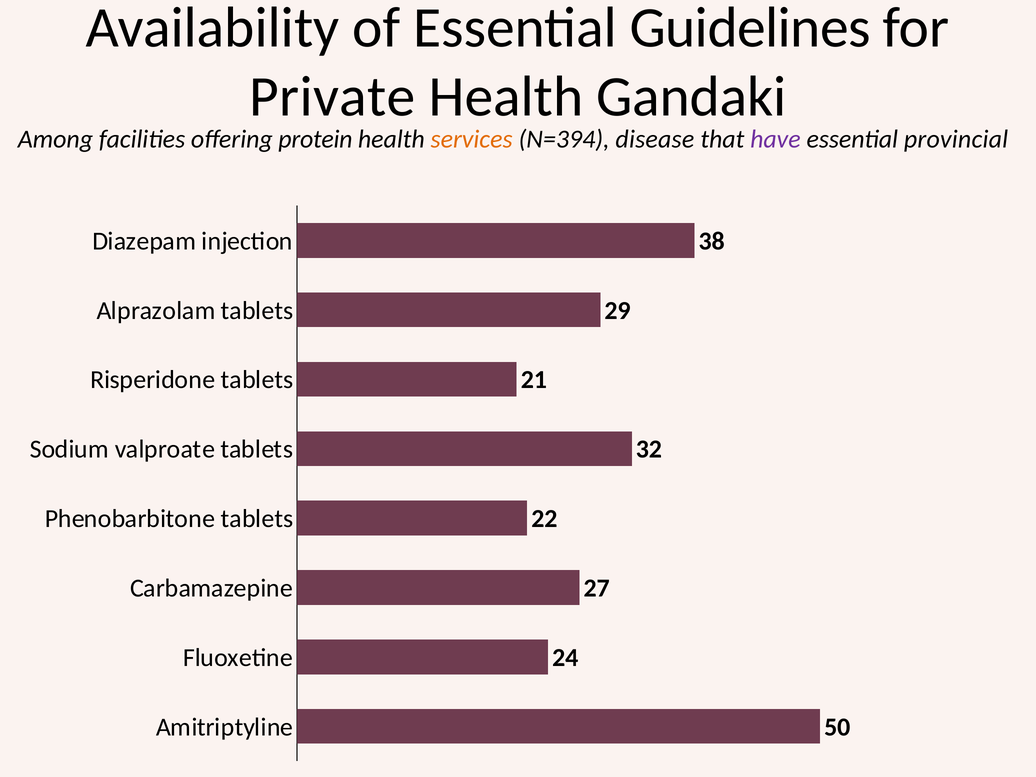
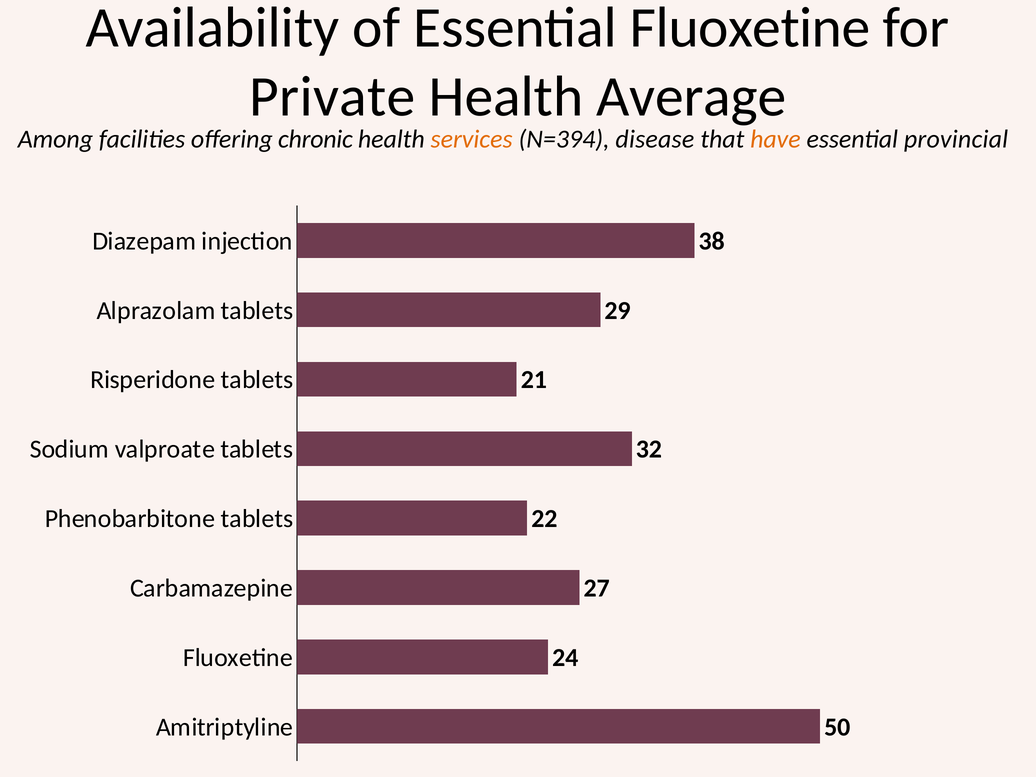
Essential Guidelines: Guidelines -> Fluoxetine (750, 28)
Gandaki: Gandaki -> Average (691, 97)
protein: protein -> chronic (315, 139)
have colour: purple -> orange (775, 139)
